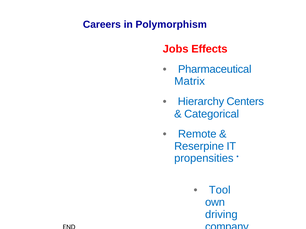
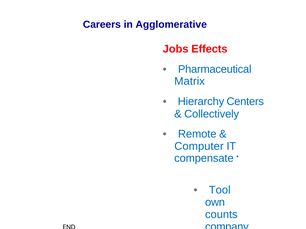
Polymorphism: Polymorphism -> Agglomerative (171, 25)
Categorical: Categorical -> Collectively (212, 114)
Reserpine: Reserpine -> Computer (199, 146)
propensities: propensities -> compensate (204, 159)
driving: driving -> counts (221, 215)
